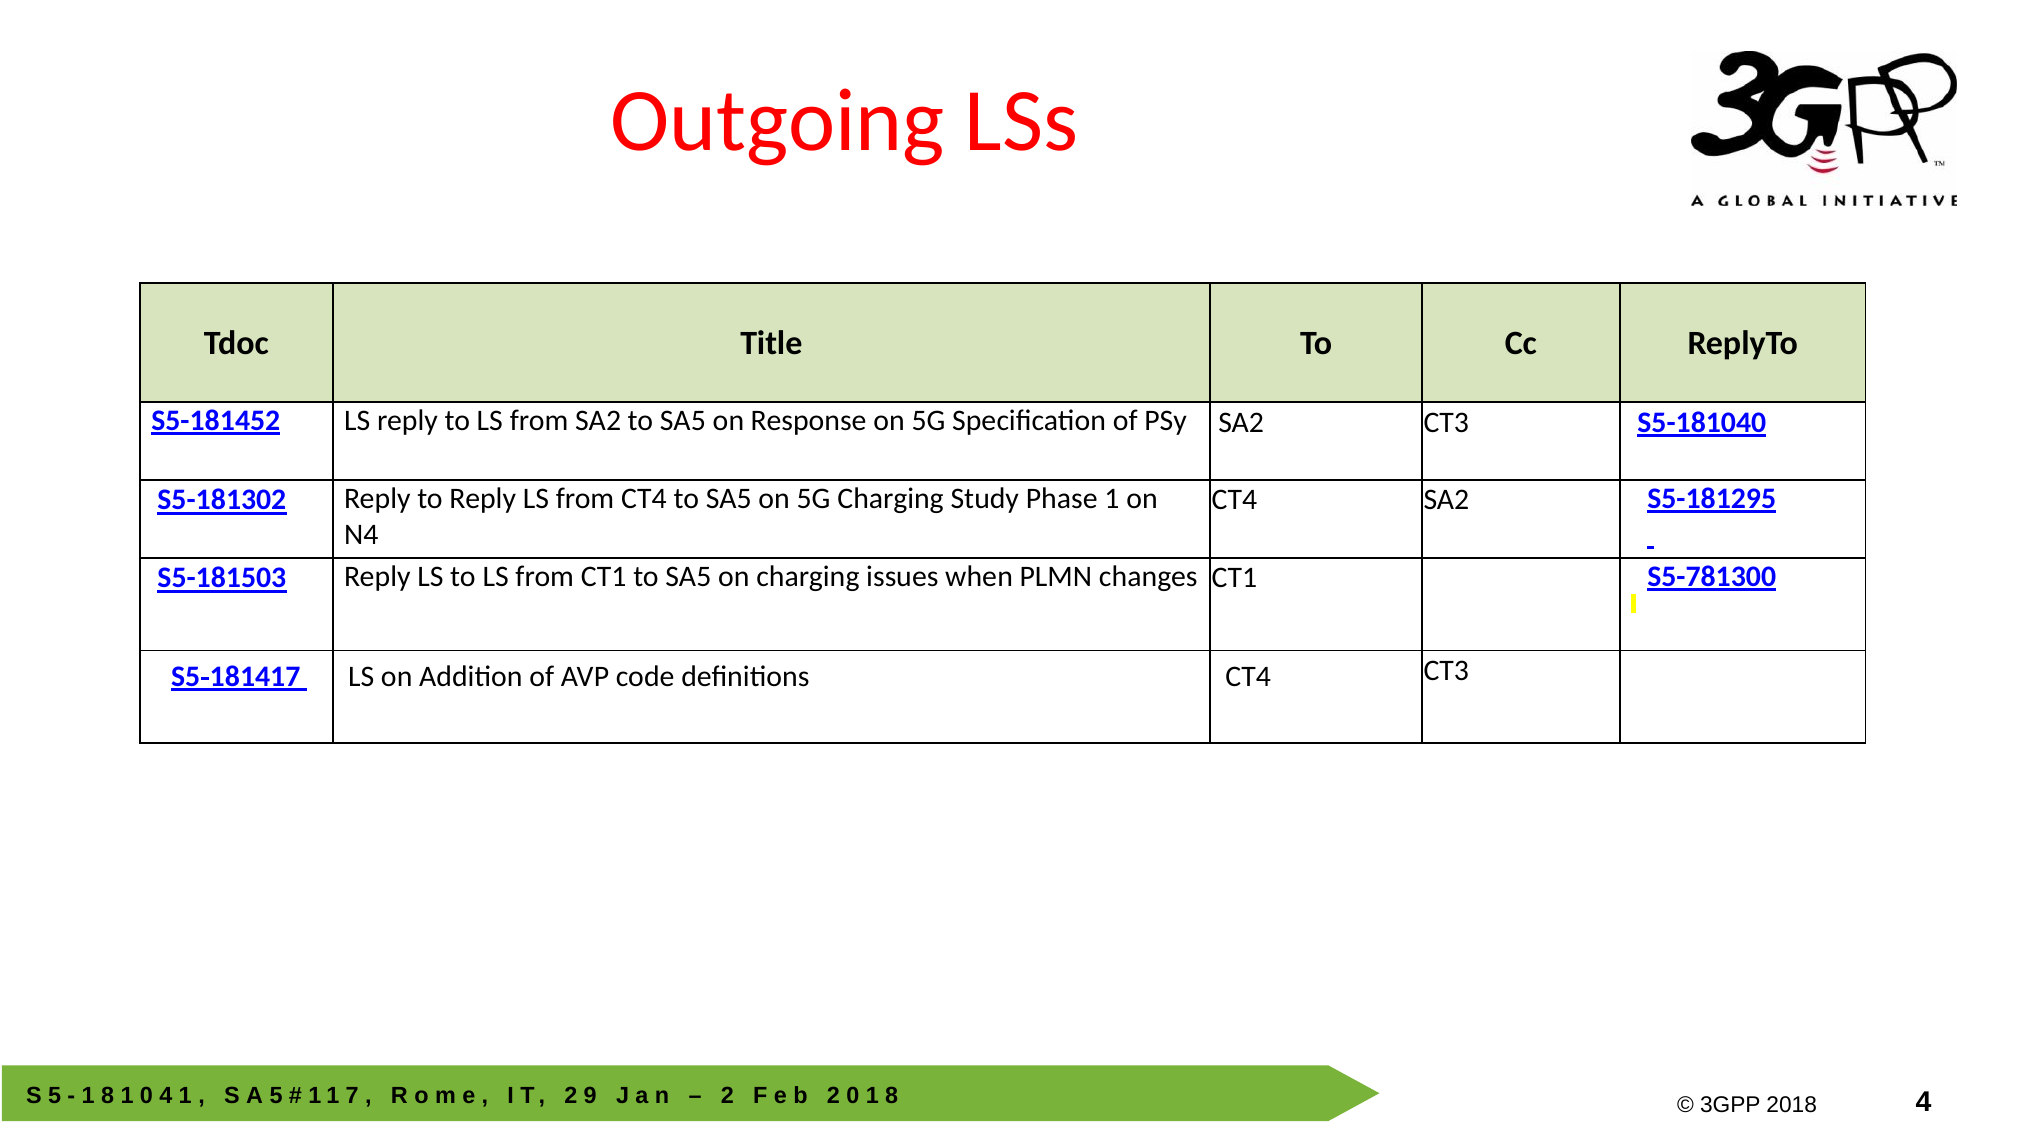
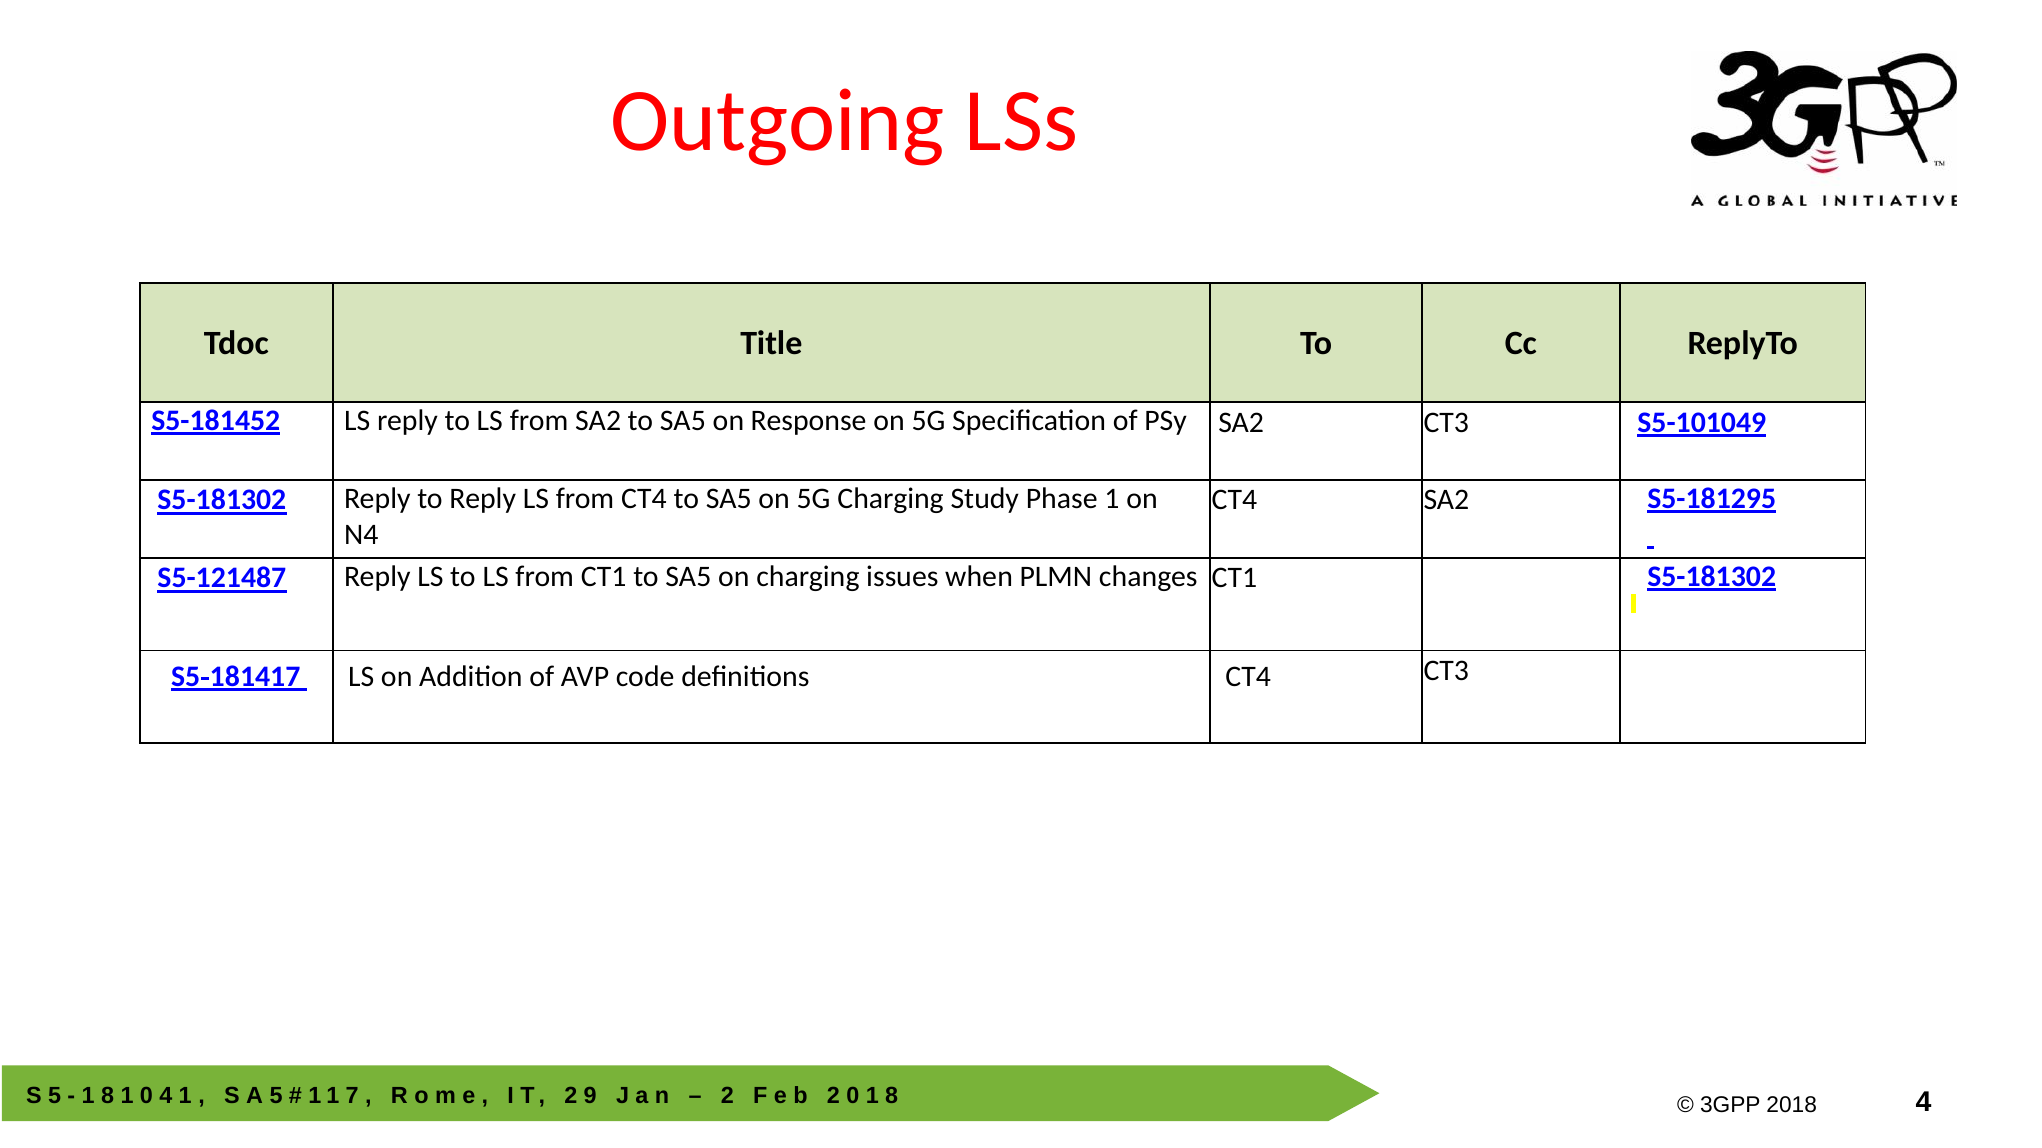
S5-181040: S5-181040 -> S5-101049 (1702, 422)
S5-181503: S5-181503 -> S5-121487 (222, 578)
CT1 S5-781300: S5-781300 -> S5-181302 (1712, 577)
